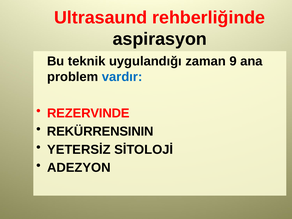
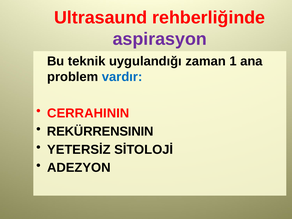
aspirasyon colour: black -> purple (160, 39)
9: 9 -> 1 (233, 61)
REZERVINDE: REZERVINDE -> CERRAHININ (88, 113)
